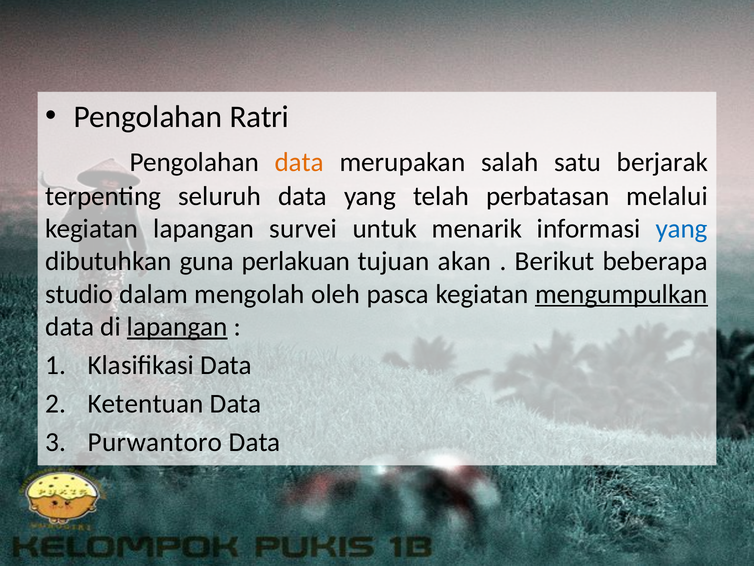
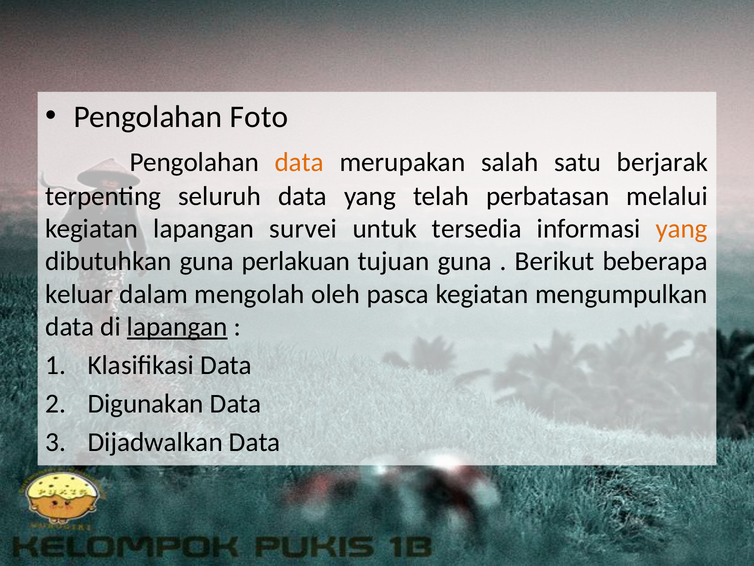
Ratri: Ratri -> Foto (259, 117)
menarik: menarik -> tersedia (477, 229)
yang colour: blue -> orange (682, 229)
tujuan akan: akan -> guna (465, 261)
studio: studio -> keluar (79, 294)
mengumpulkan underline: present -> none (621, 294)
Ketentuan: Ketentuan -> Digunakan (146, 404)
Purwantoro: Purwantoro -> Dijadwalkan (155, 442)
